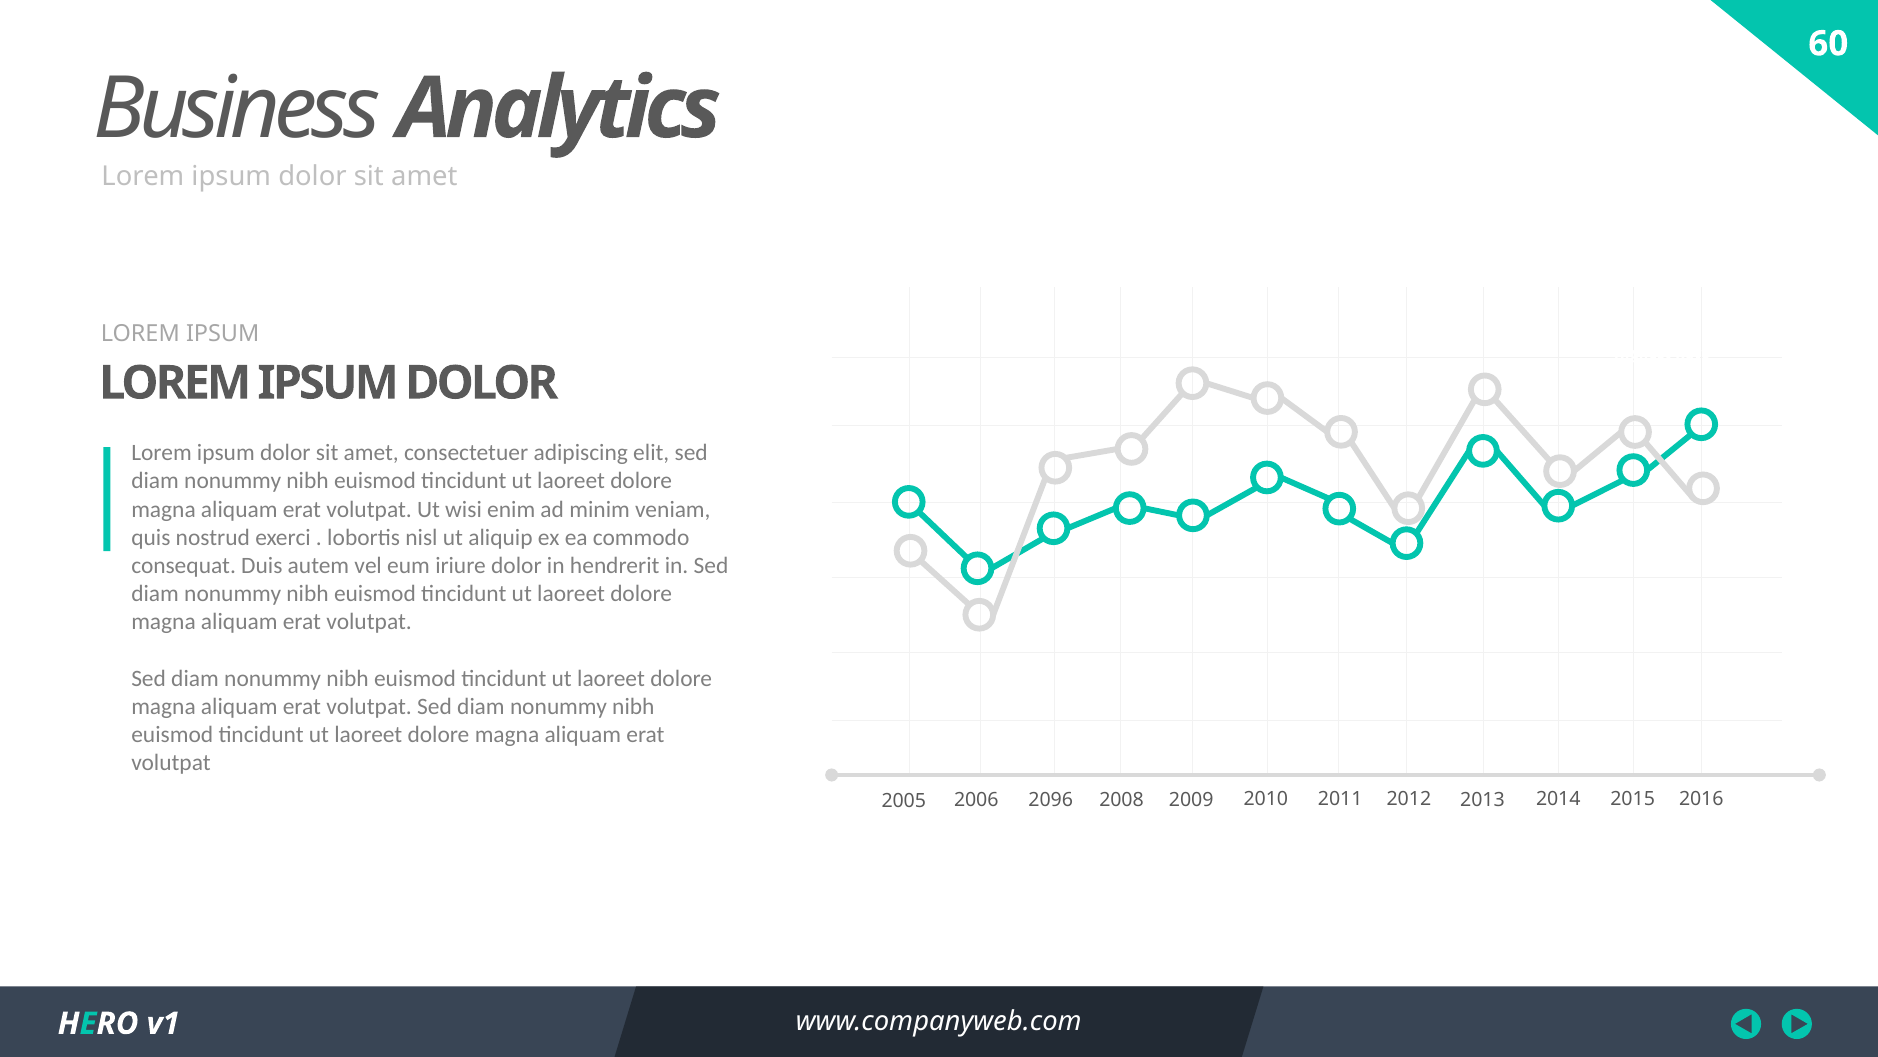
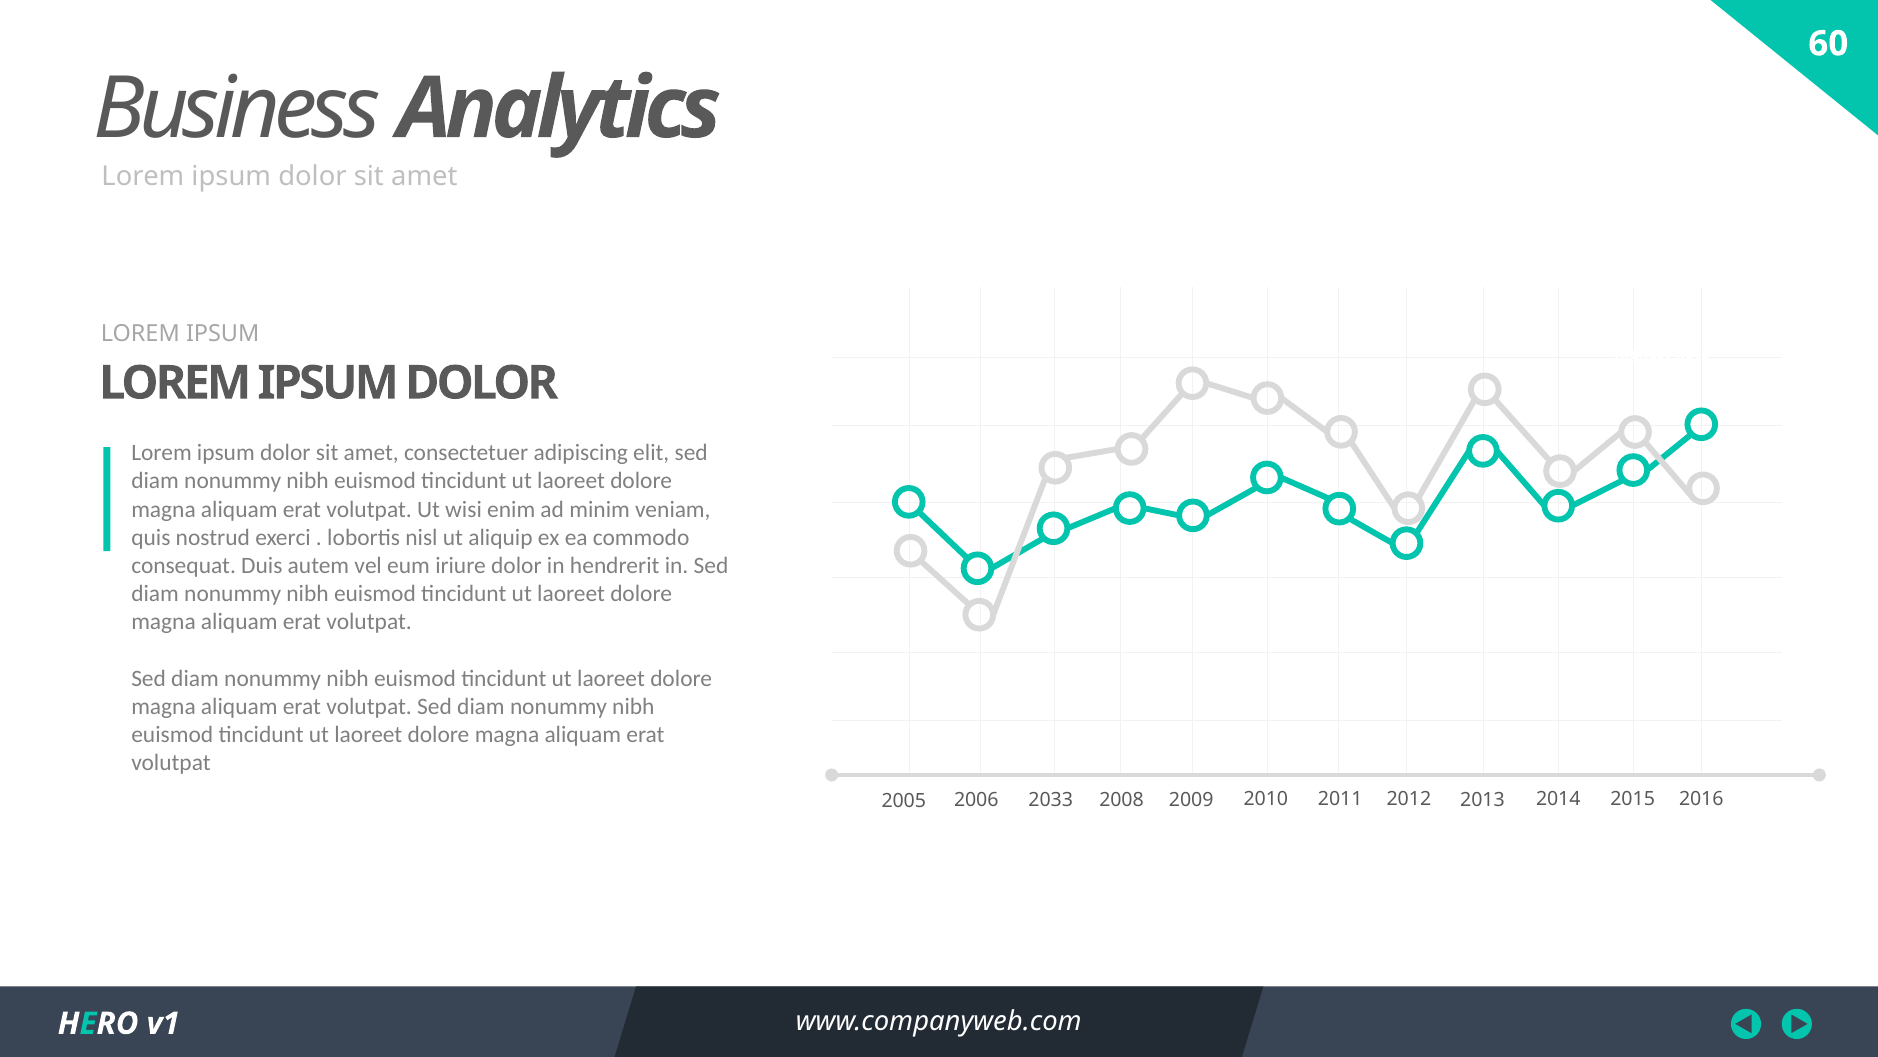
2096: 2096 -> 2033 (1051, 800)
